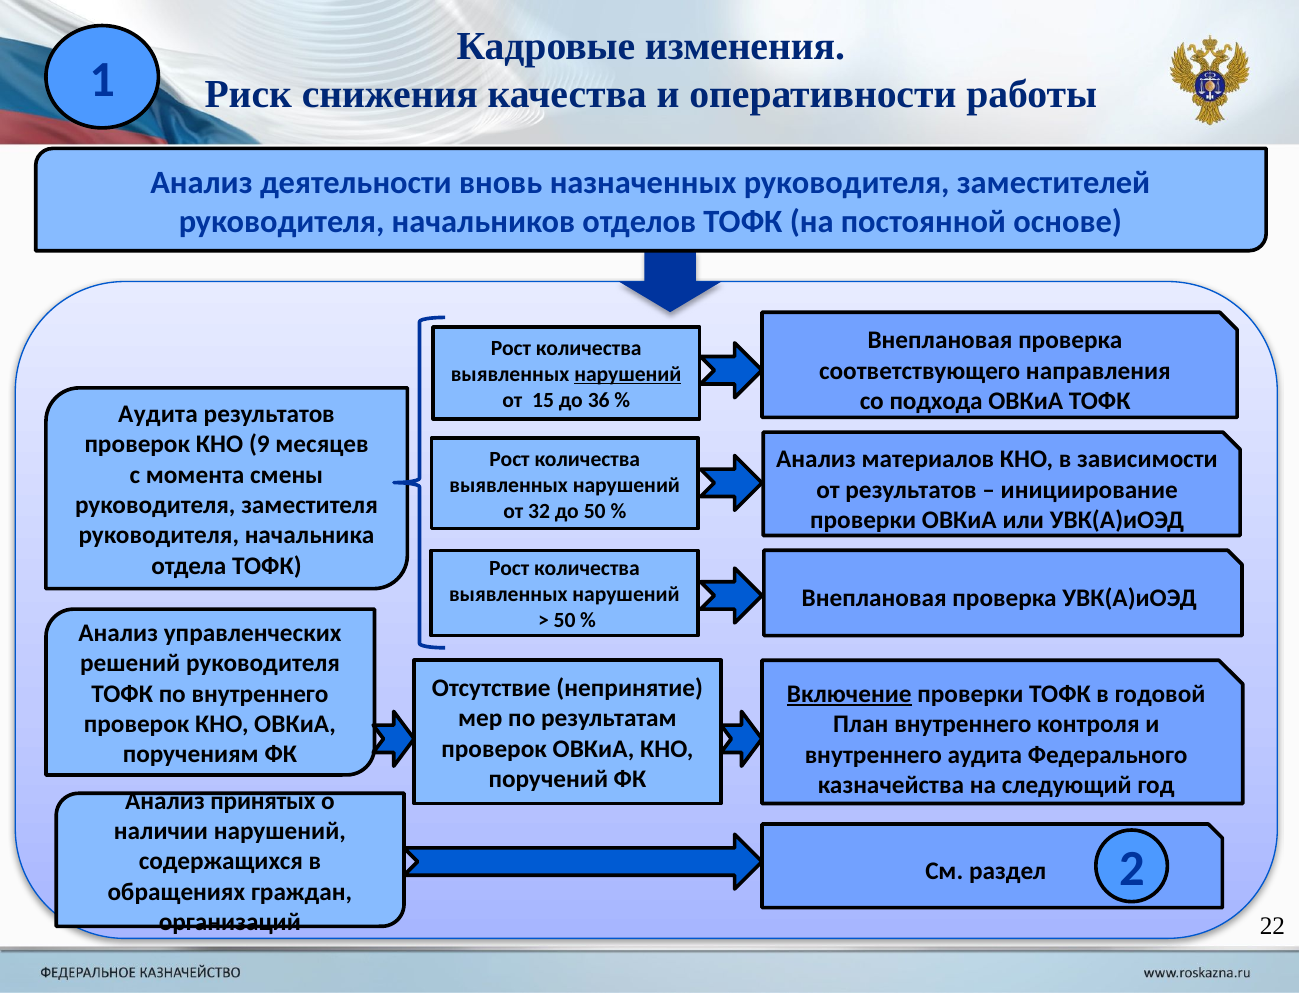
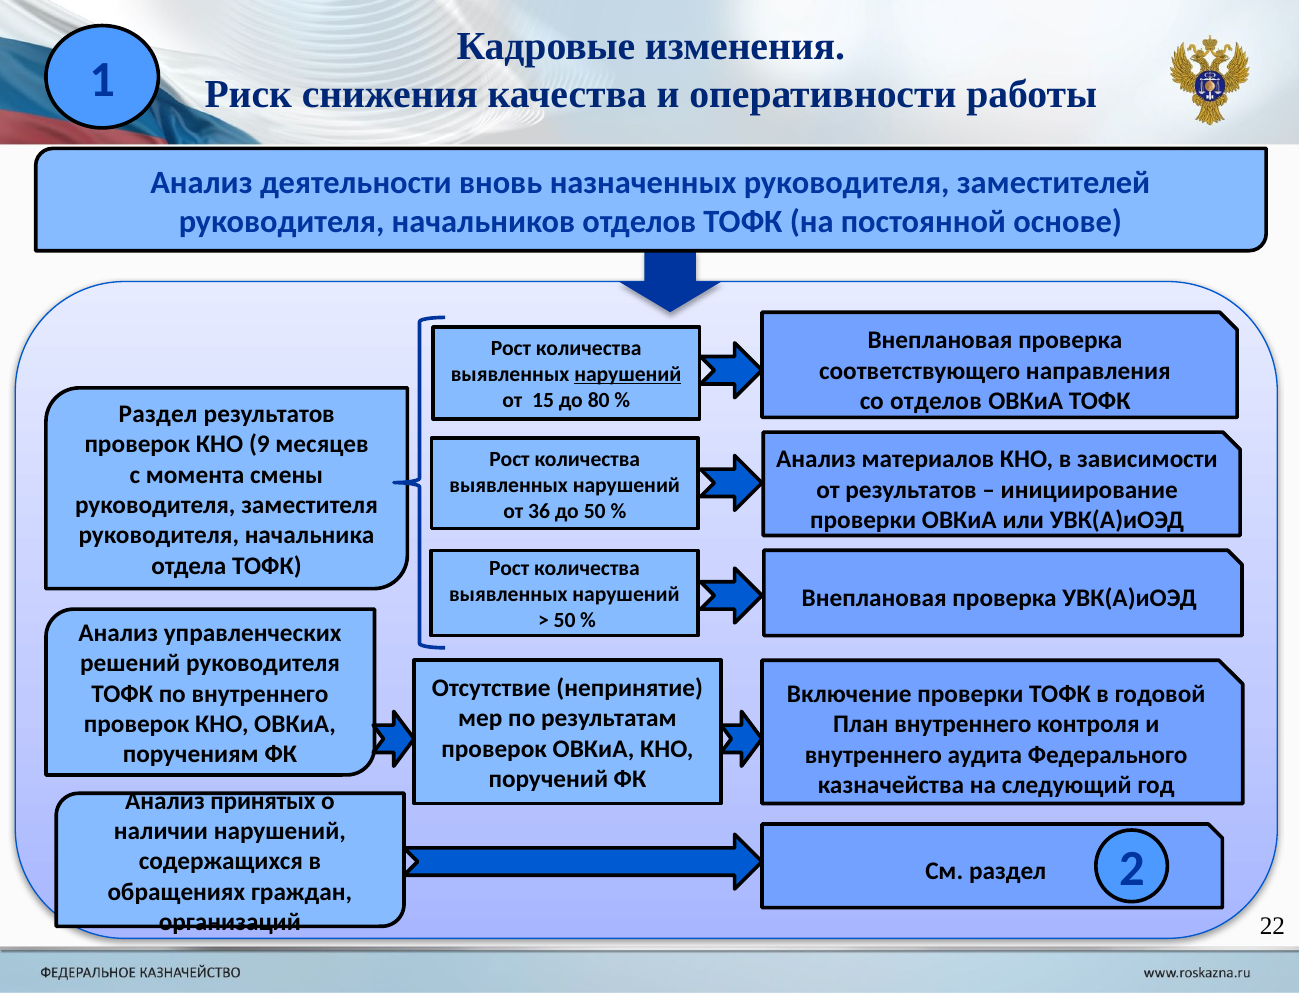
со подхода: подхода -> отделов (936, 401)
36: 36 -> 80 (599, 400)
Аудита: Аудита -> Раздел (158, 414)
32: 32 -> 36 (539, 511)
Включение underline: present -> none (849, 694)
